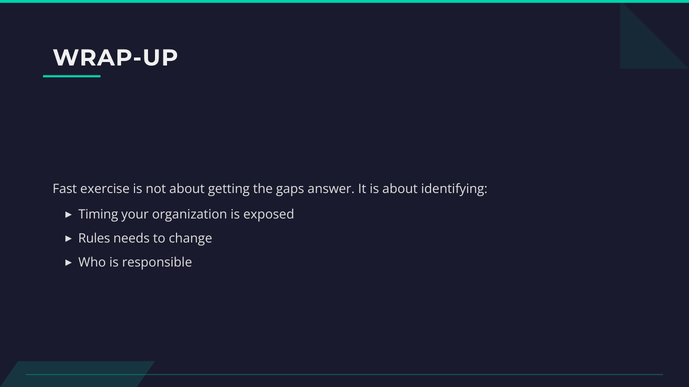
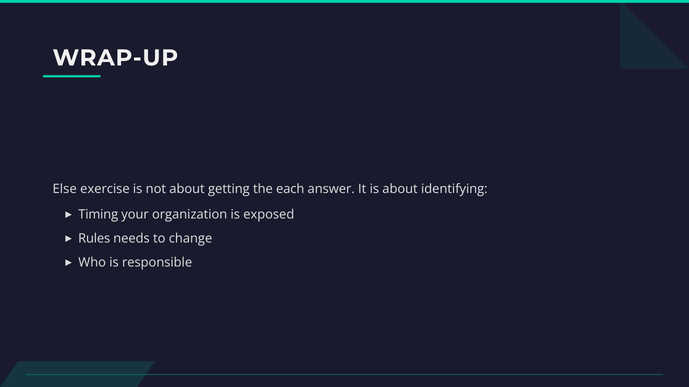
Fast: Fast -> Else (65, 189)
gaps: gaps -> each (290, 189)
